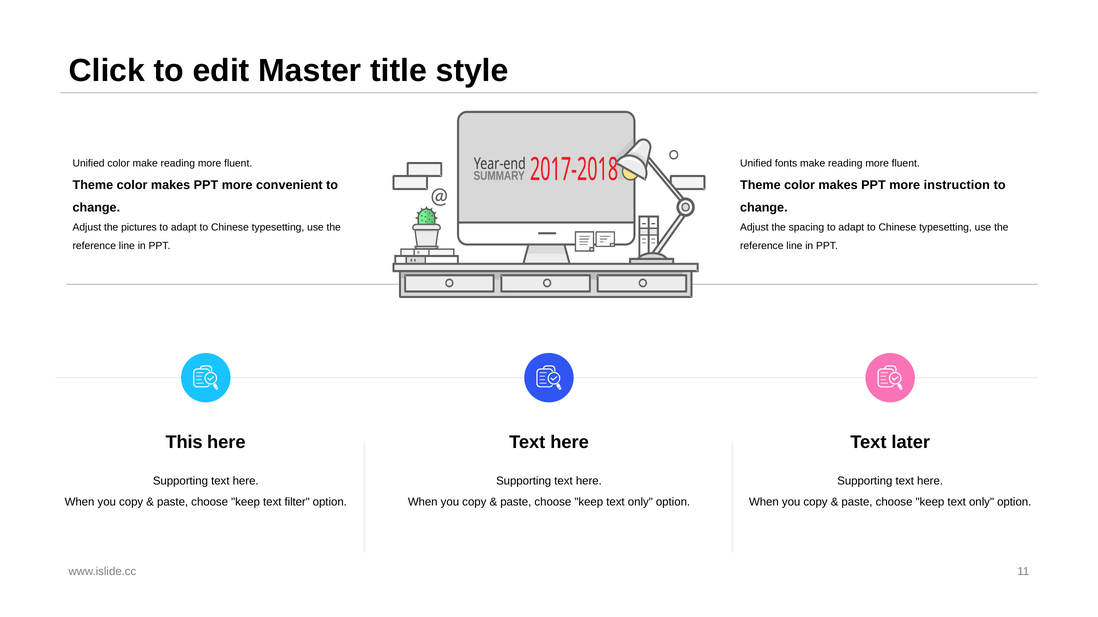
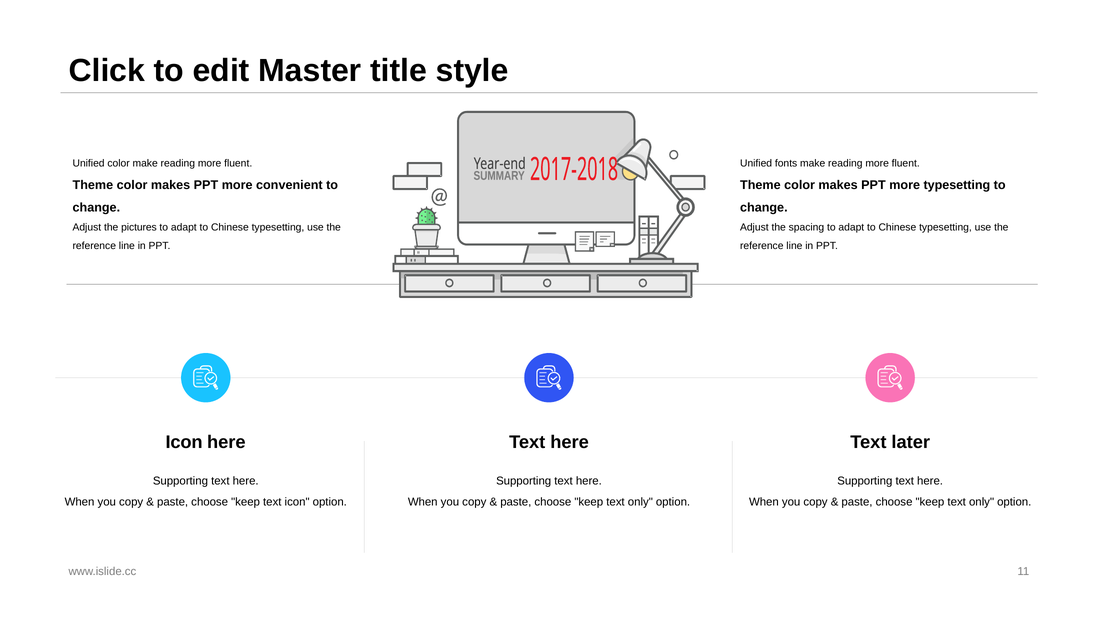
more instruction: instruction -> typesetting (957, 185)
This: This -> Icon (184, 443)
text filter: filter -> icon (297, 502)
